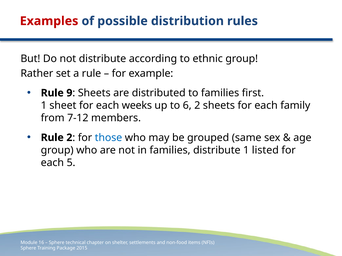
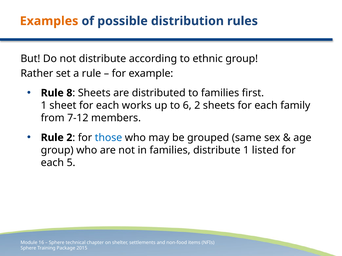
Examples colour: red -> orange (49, 21)
9: 9 -> 8 (69, 93)
weeks: weeks -> works (137, 106)
